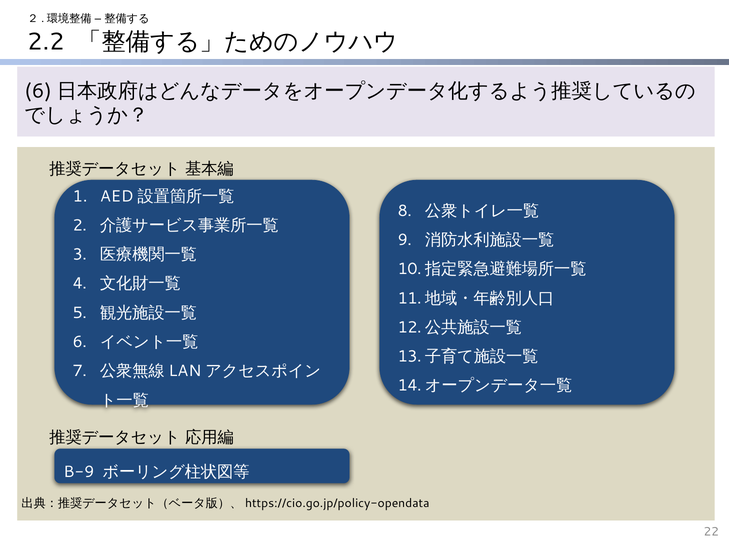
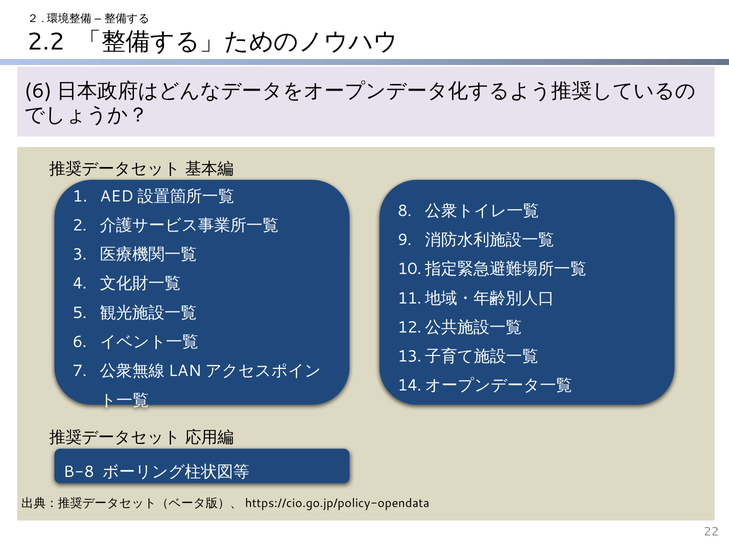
B-9: B-9 -> B-8 (79, 472)
